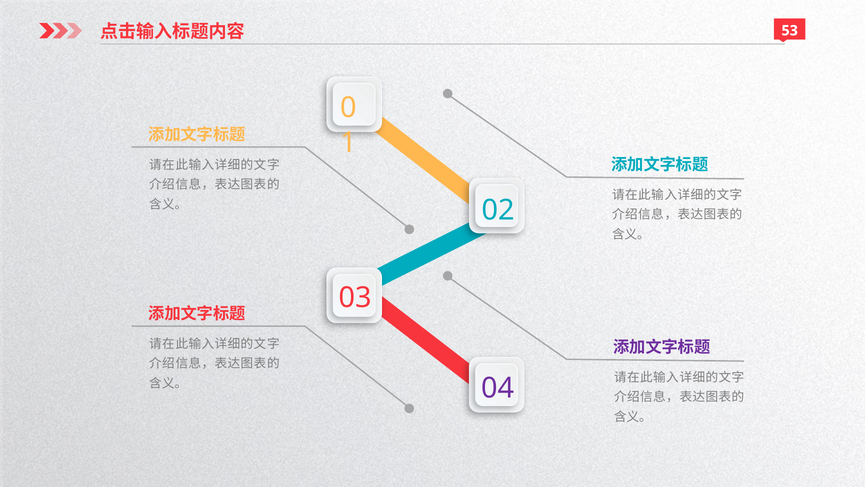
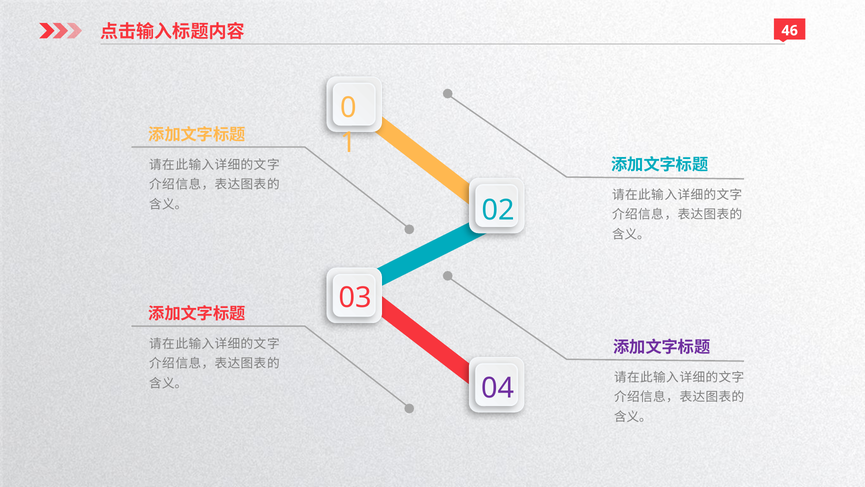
53: 53 -> 46 (790, 31)
